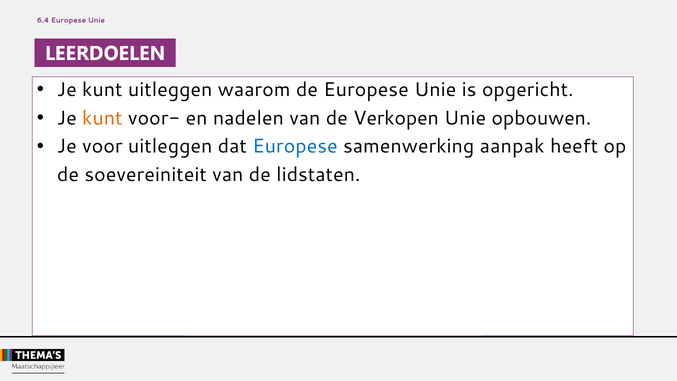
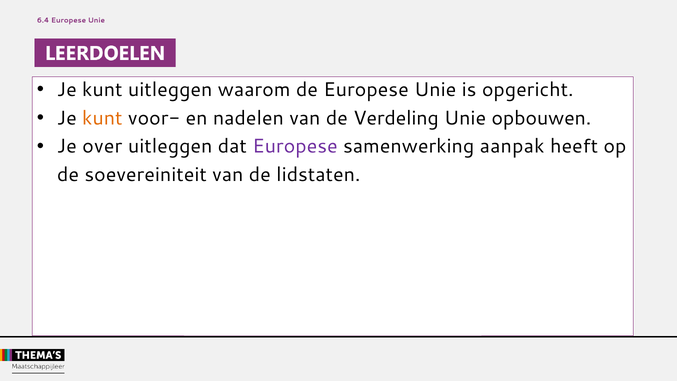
Verkopen: Verkopen -> Verdeling (396, 118)
voor: voor -> over (102, 146)
Europese colour: blue -> purple (295, 146)
